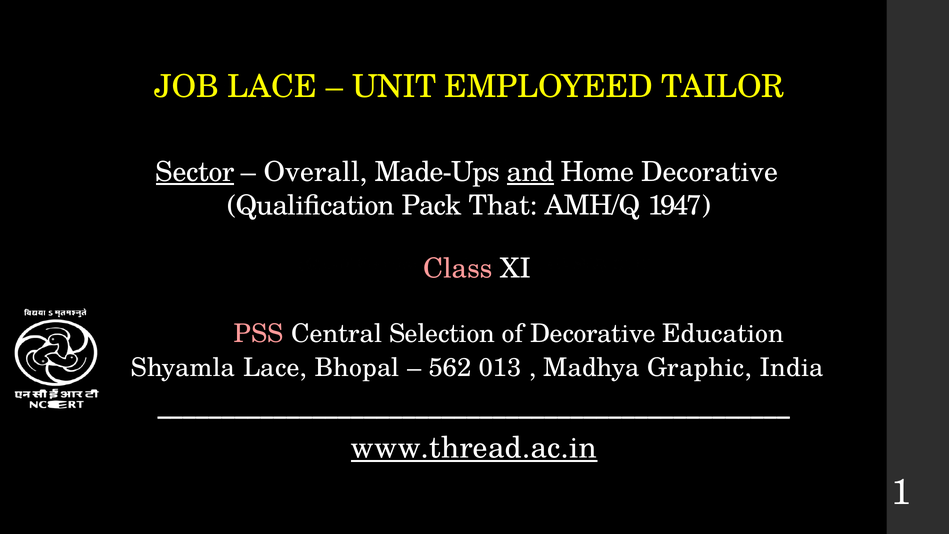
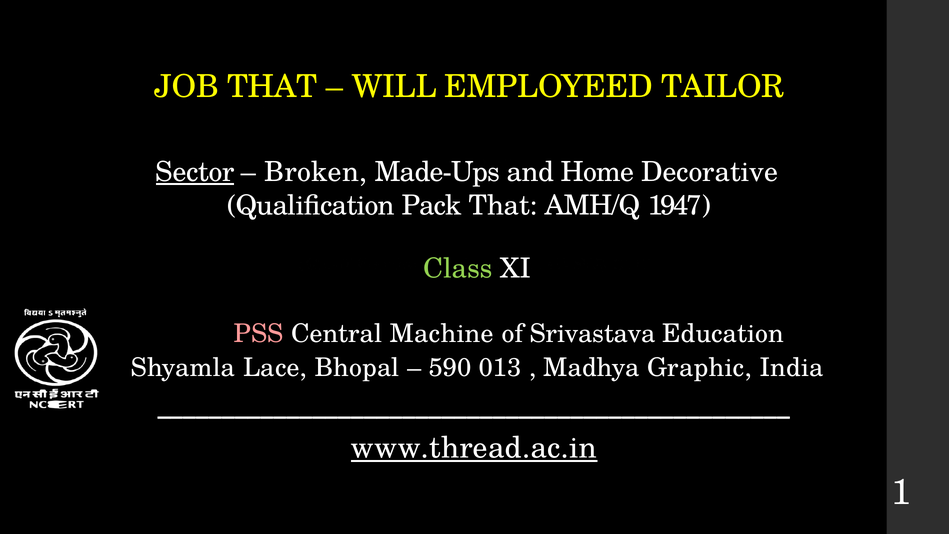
JOB LACE: LACE -> THAT (272, 87)
UNIT: UNIT -> WILL (394, 87)
Overall: Overall -> Broken (316, 172)
and underline: present -> none (531, 172)
Class colour: pink -> light green (458, 269)
Selection: Selection -> Machine (442, 334)
of Decorative: Decorative -> Srivastava (593, 334)
562: 562 -> 590 (450, 368)
